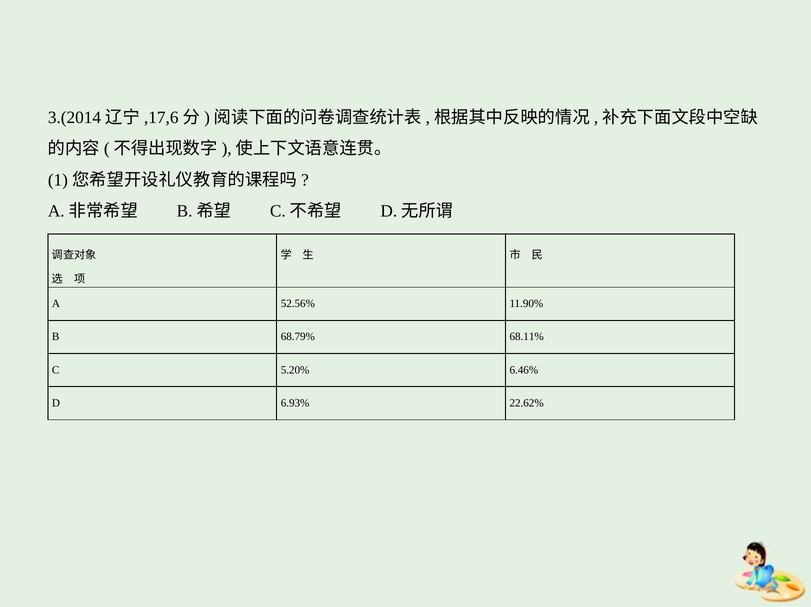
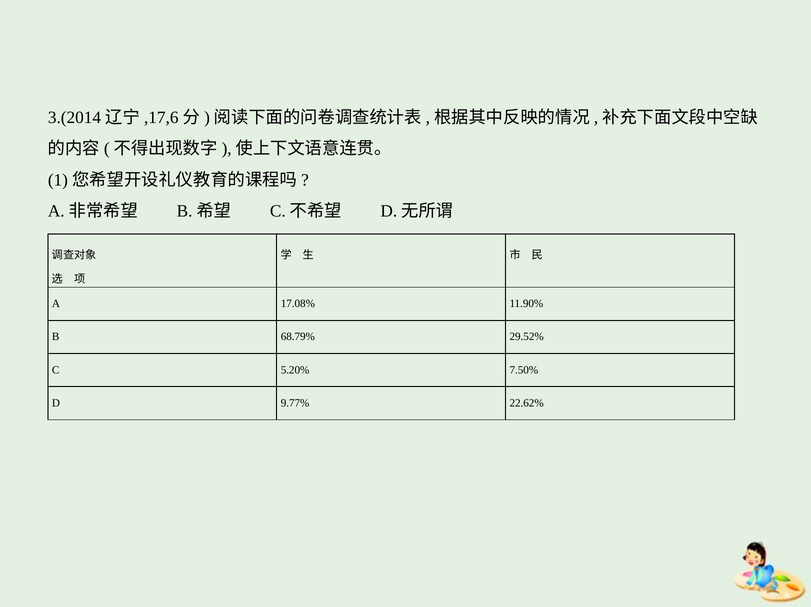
52.56%: 52.56% -> 17.08% (298, 303)
68.11%: 68.11% -> 29.52% (527, 337)
6.46%: 6.46% -> 7.50% (524, 370)
6.93%: 6.93% -> 9.77% (295, 403)
